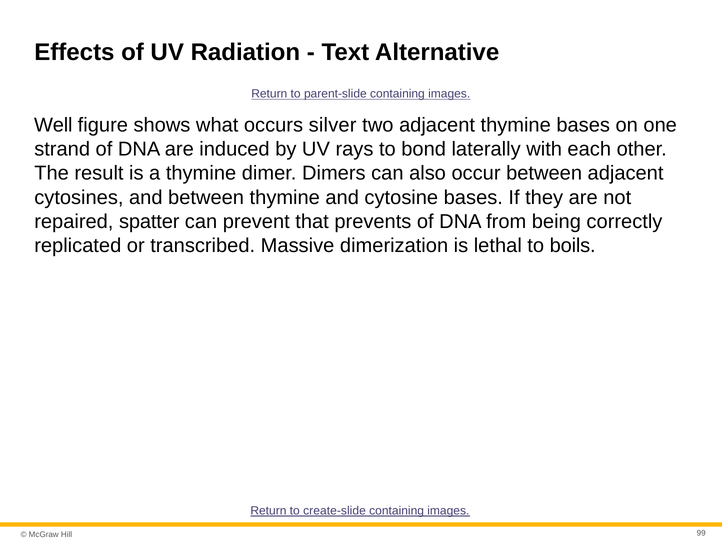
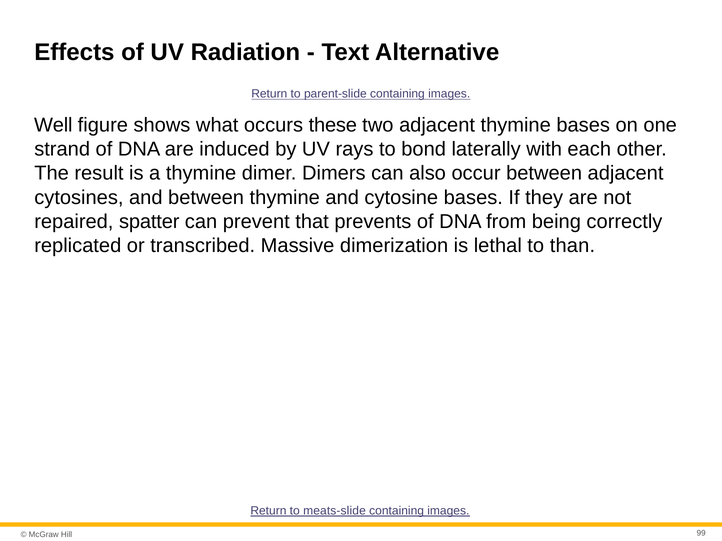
silver: silver -> these (333, 125)
boils: boils -> than (572, 246)
create-slide: create-slide -> meats-slide (334, 511)
